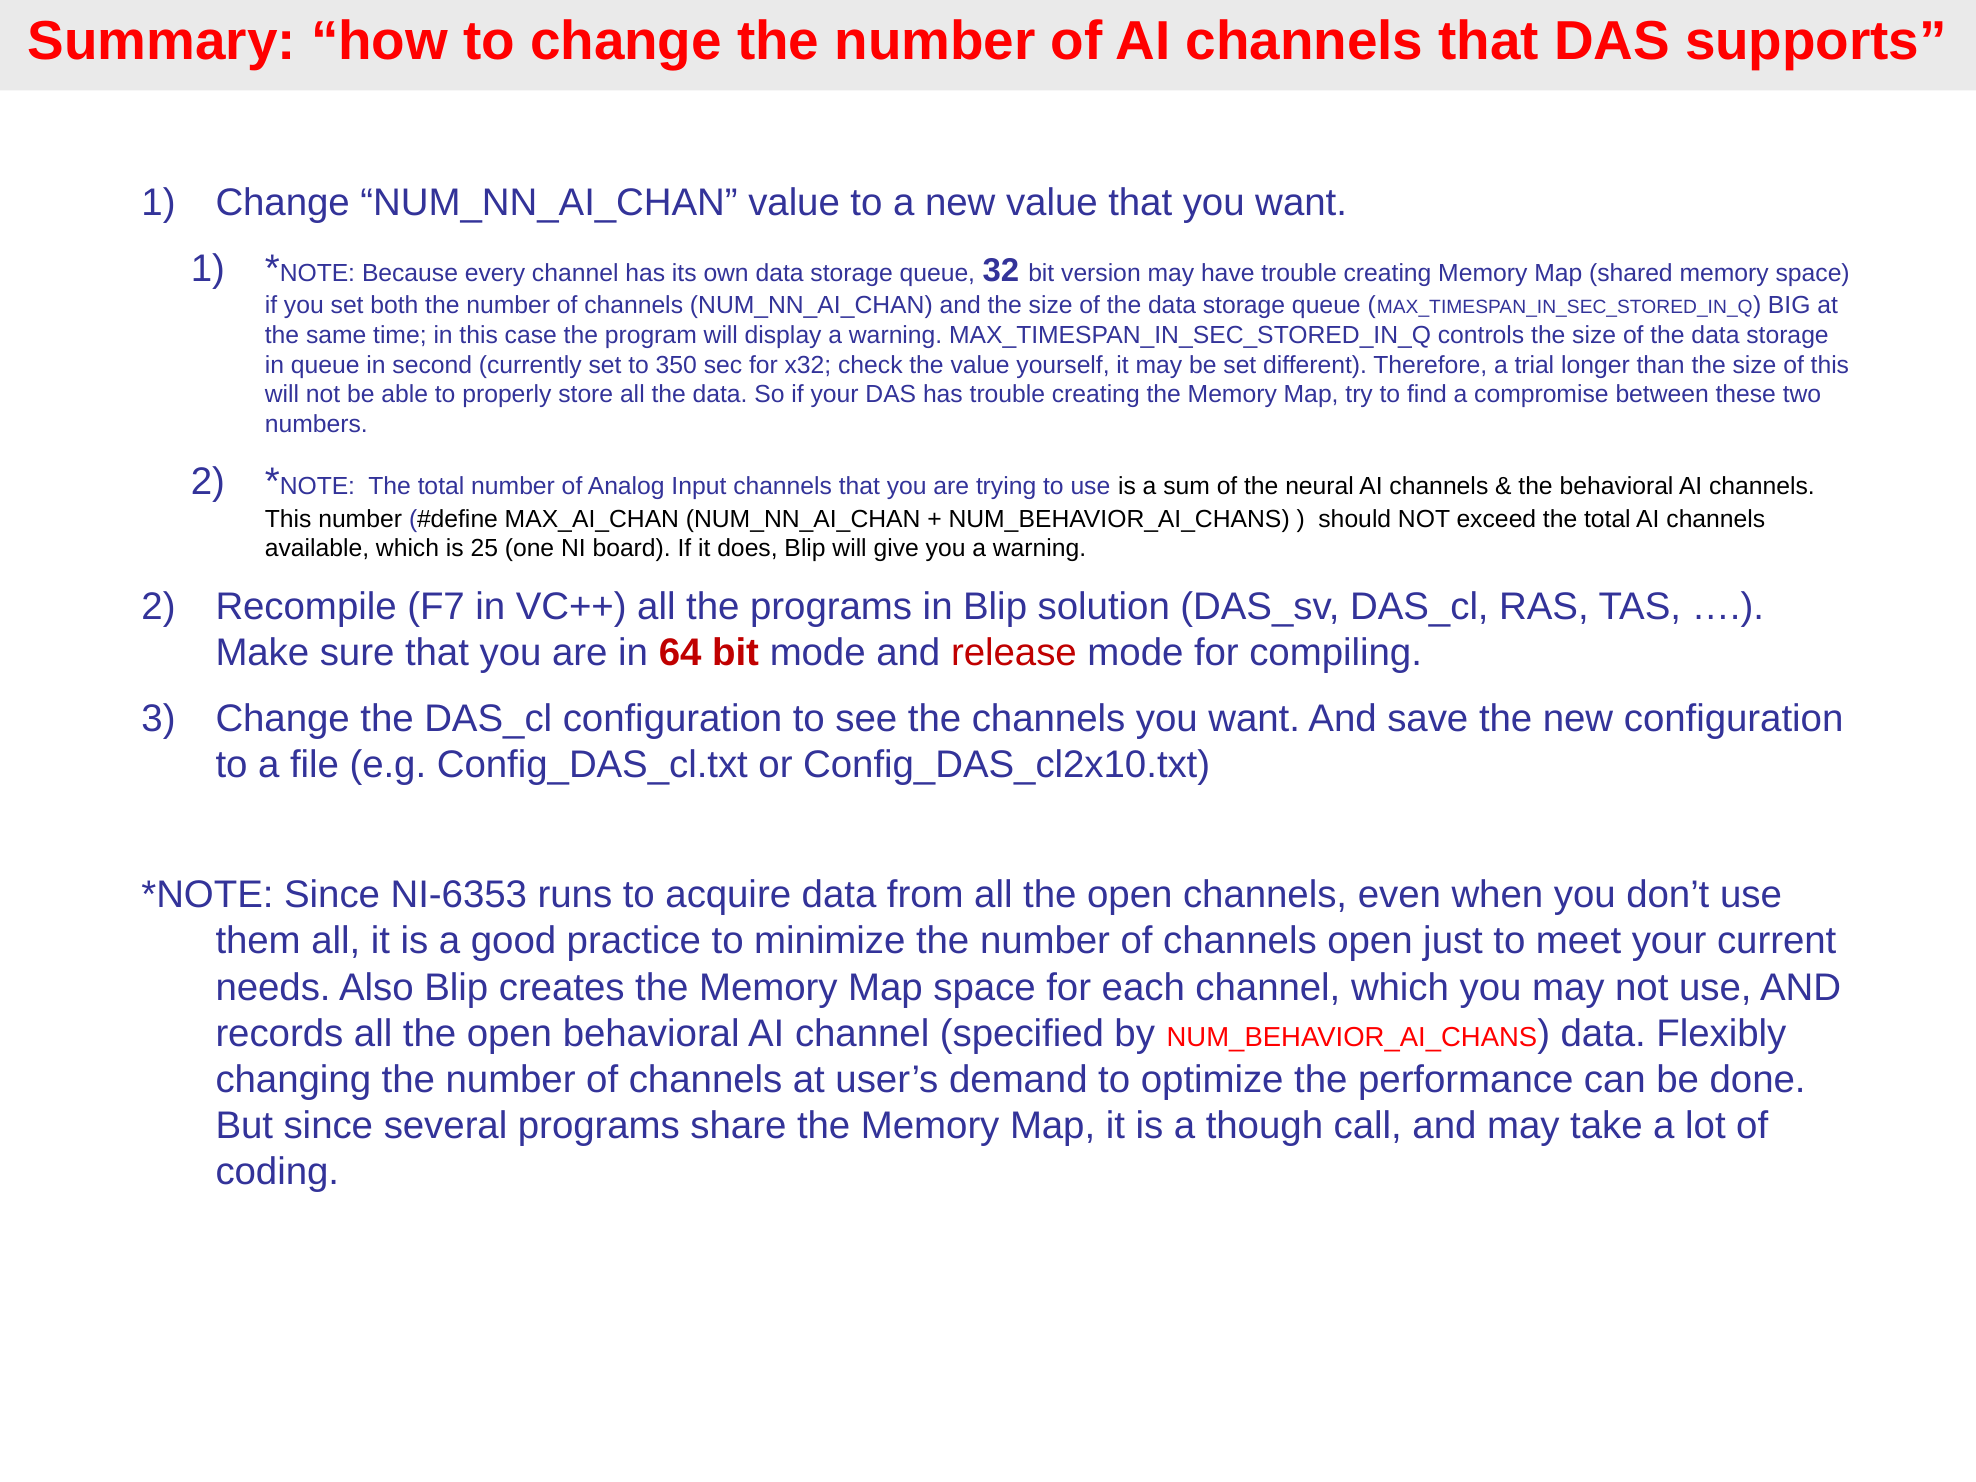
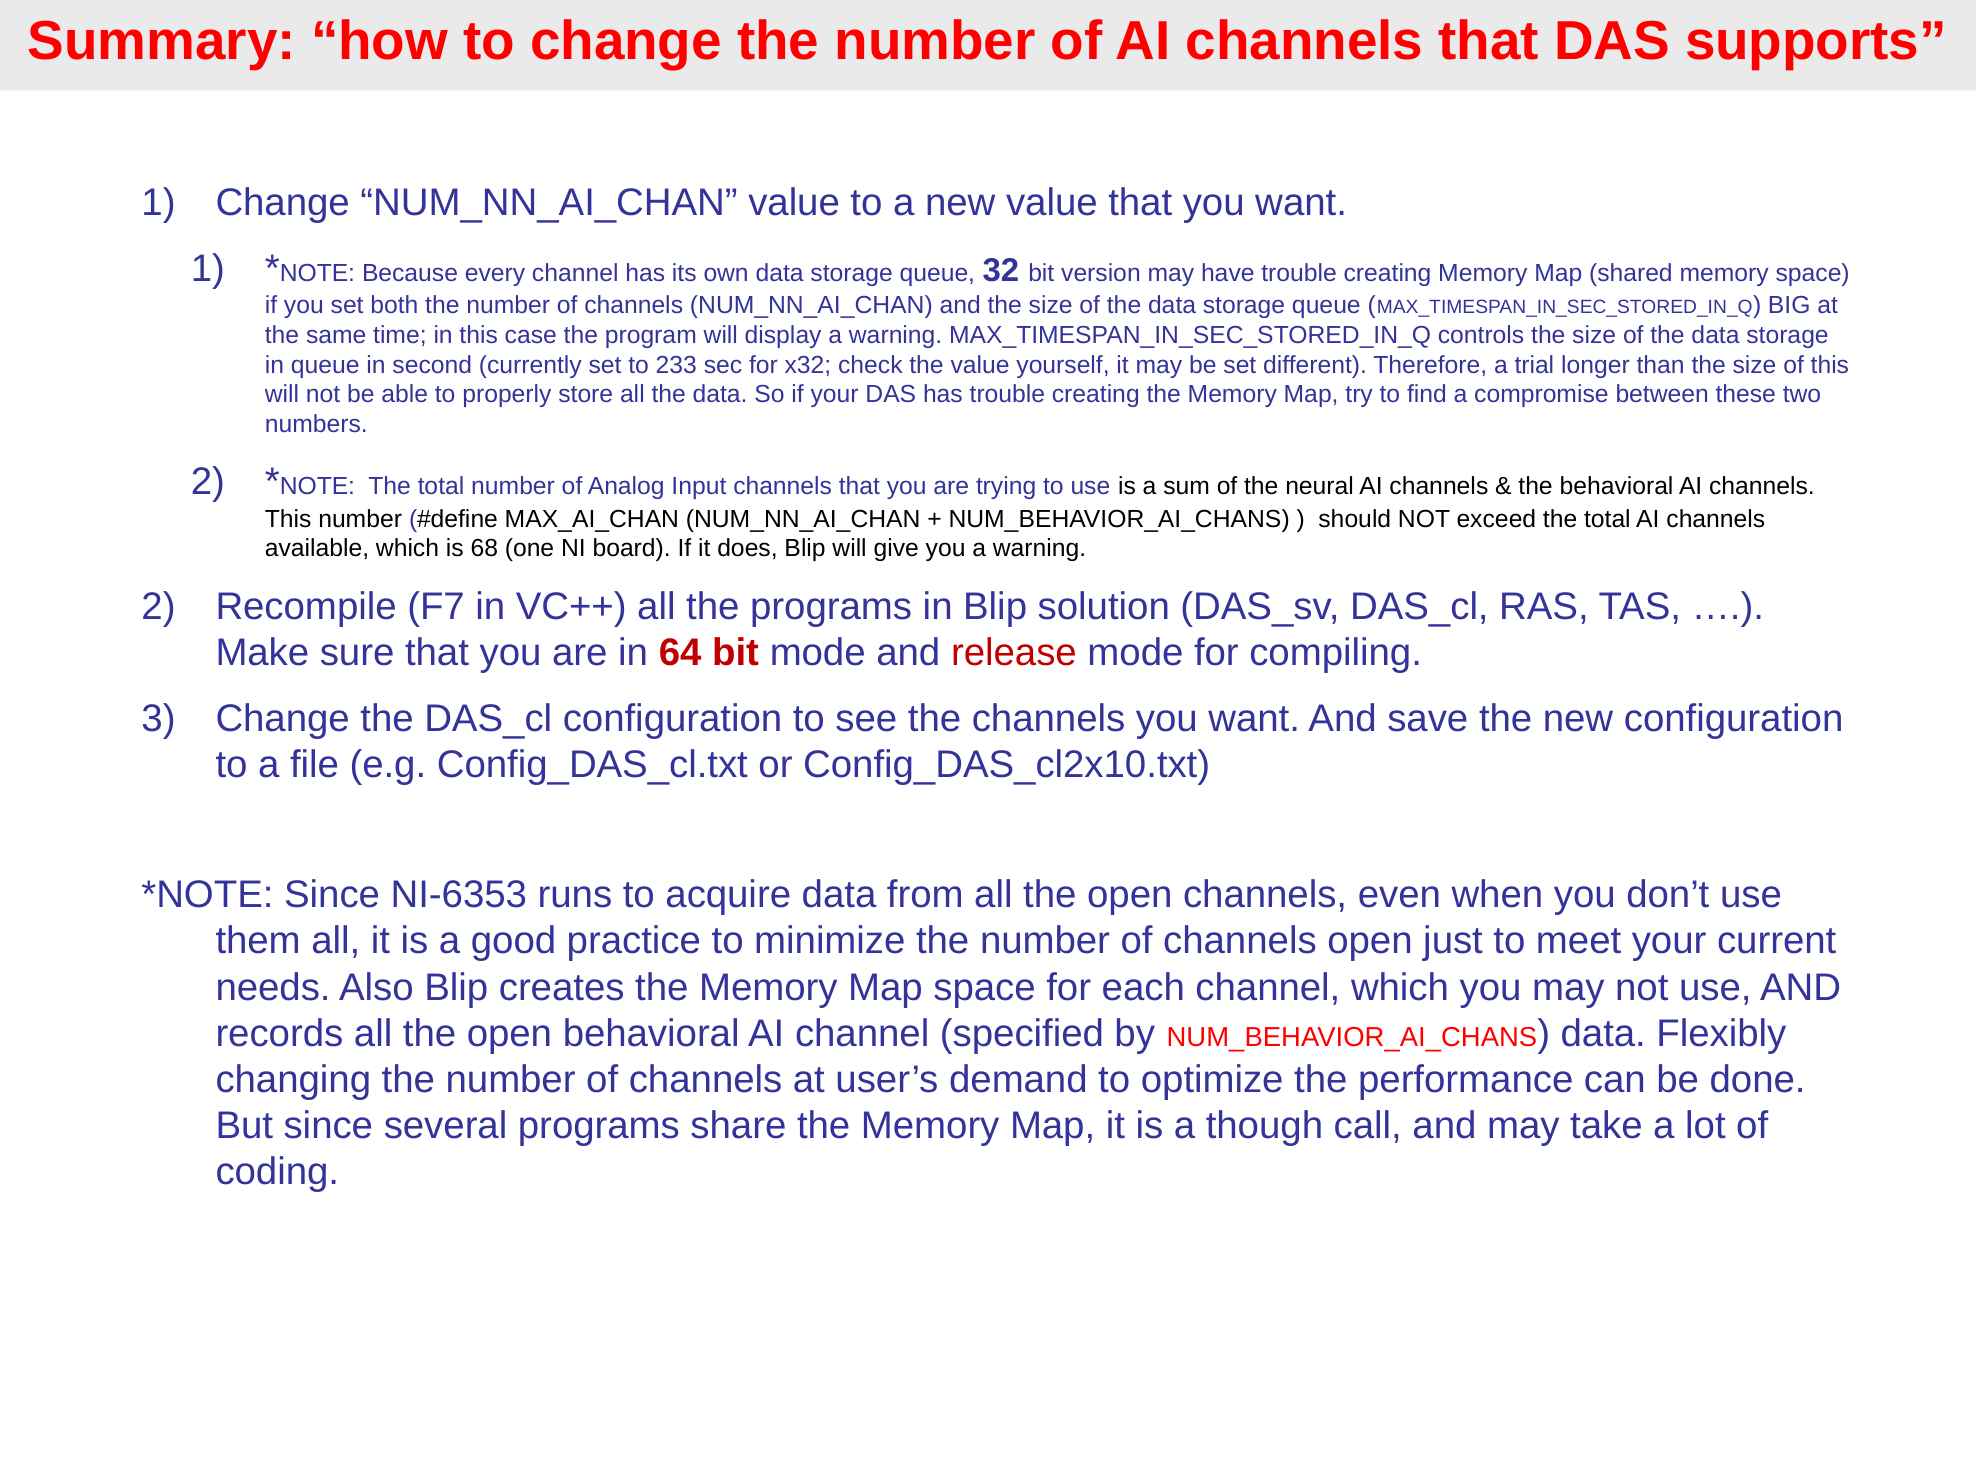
350: 350 -> 233 (676, 365)
25: 25 -> 68 (484, 549)
